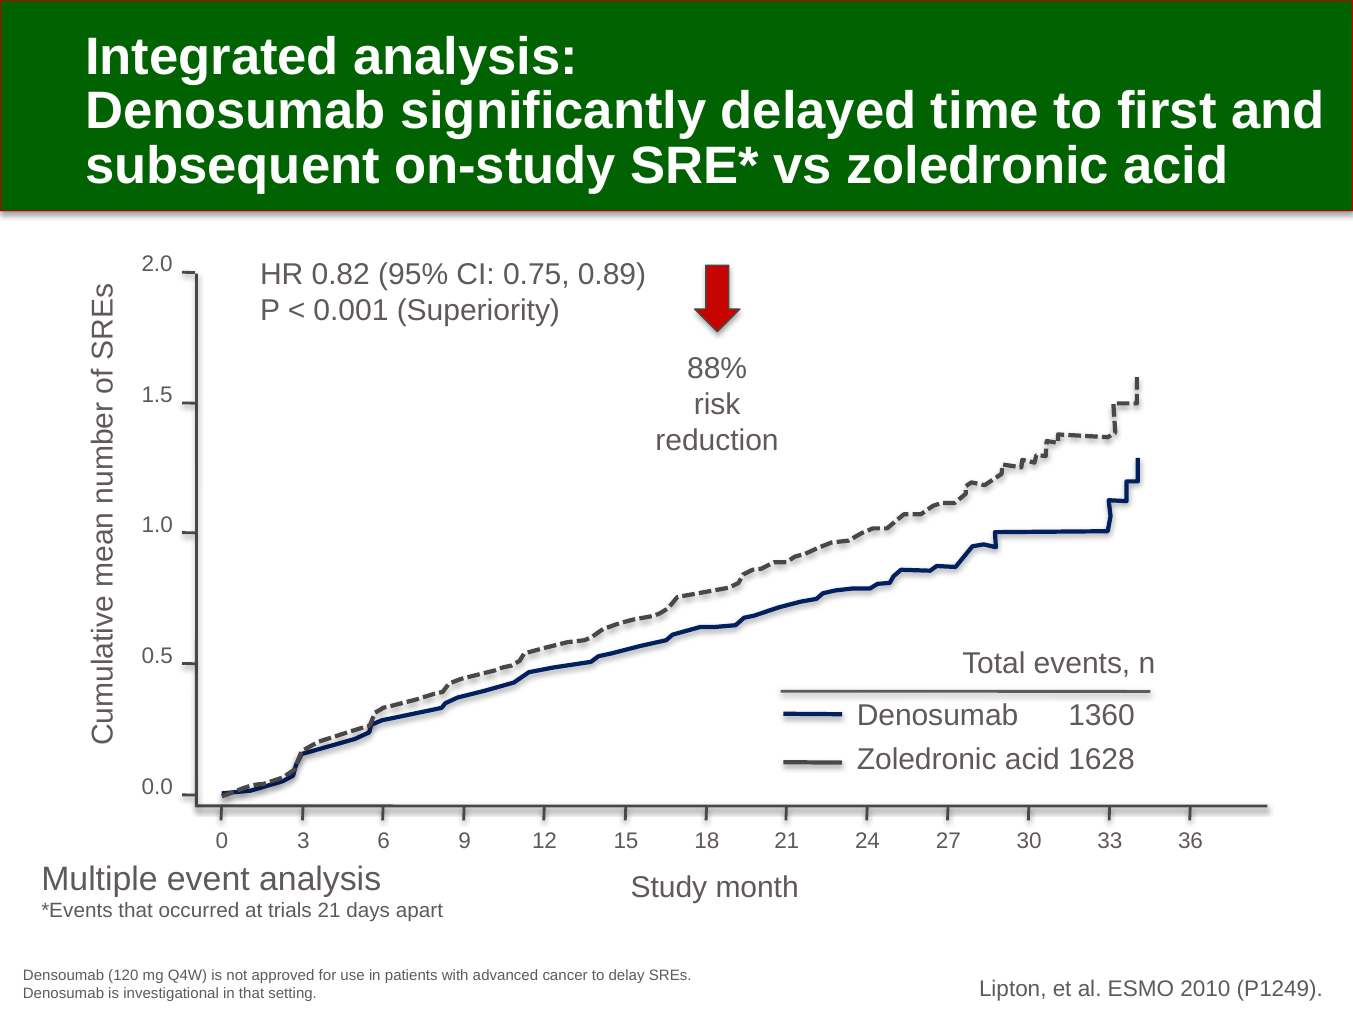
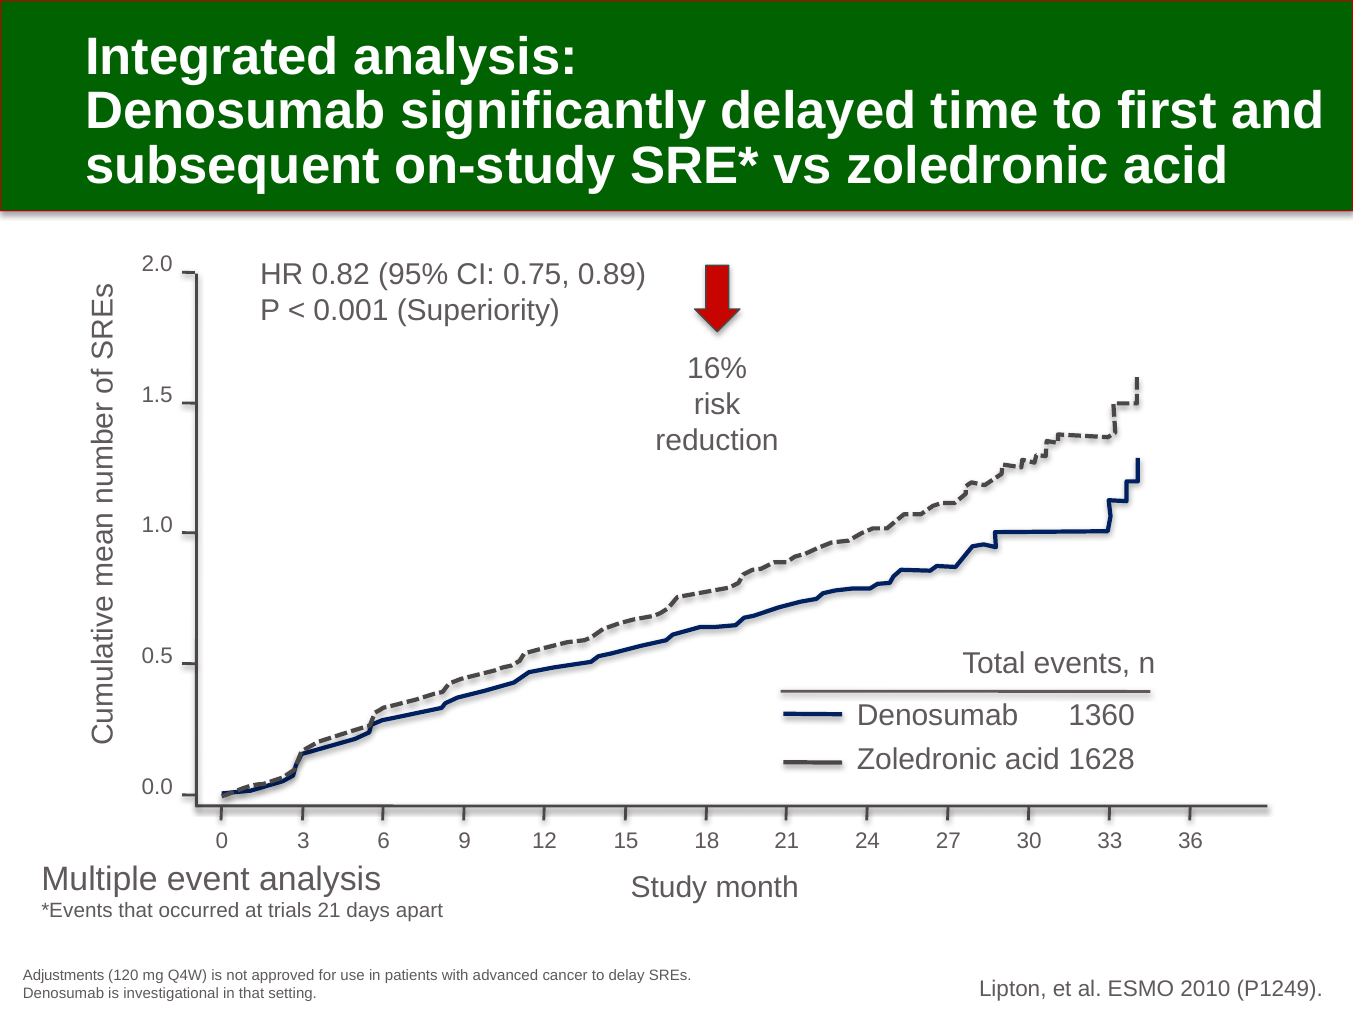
88%: 88% -> 16% (717, 368)
Densoumab: Densoumab -> Adjustments (64, 975)
